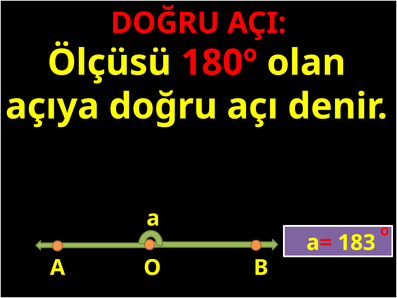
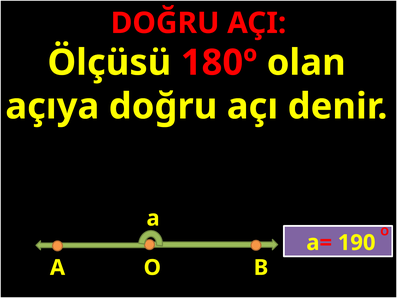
183: 183 -> 190 (357, 243)
